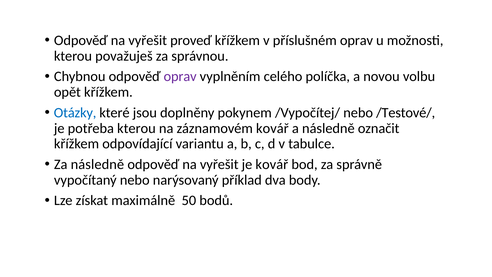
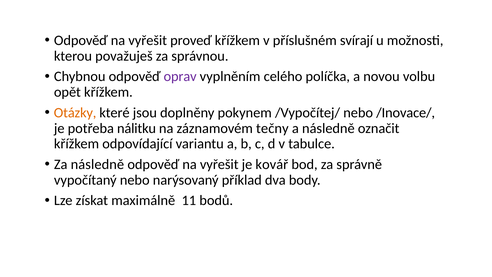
příslušném oprav: oprav -> svírají (357, 40)
Otázky colour: blue -> orange (75, 113)
/Testové/: /Testové/ -> /Inovace/ (406, 113)
potřeba kterou: kterou -> nálitku (137, 128)
záznamovém kovář: kovář -> tečny (272, 128)
50: 50 -> 11 (189, 200)
